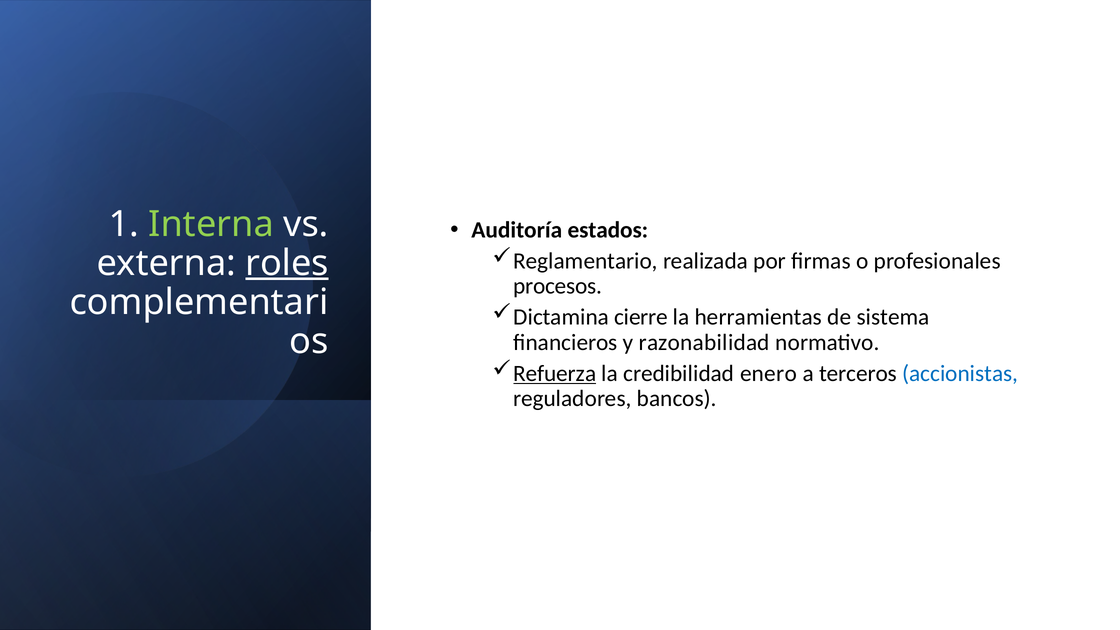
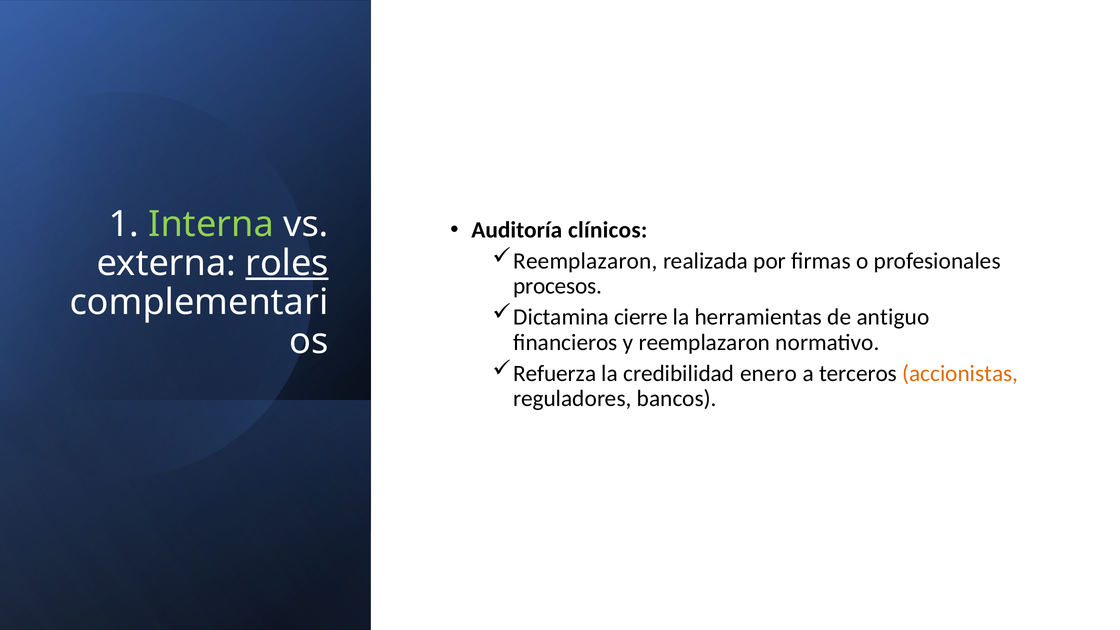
estados: estados -> clínicos (608, 230)
Reglamentario: Reglamentario -> Reemplazaron (585, 261)
sistema: sistema -> antiguo (893, 317)
y razonabilidad: razonabilidad -> reemplazaron (704, 342)
Refuerza underline: present -> none (555, 373)
accionistas colour: blue -> orange (960, 373)
